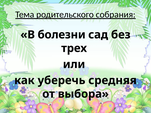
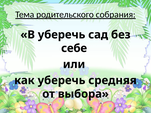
В болезни: болезни -> уберечь (62, 35)
трех: трех -> себе (74, 48)
